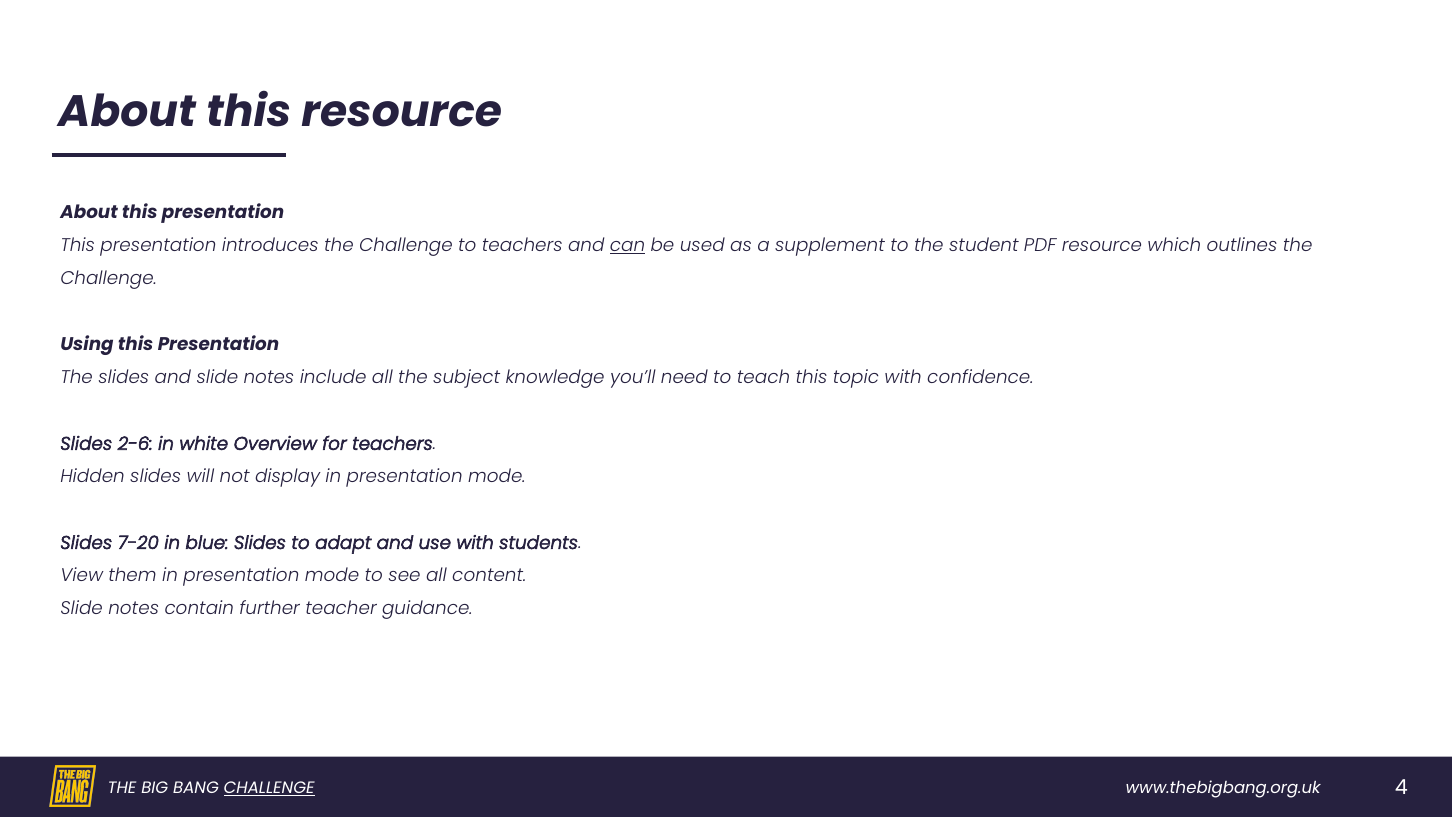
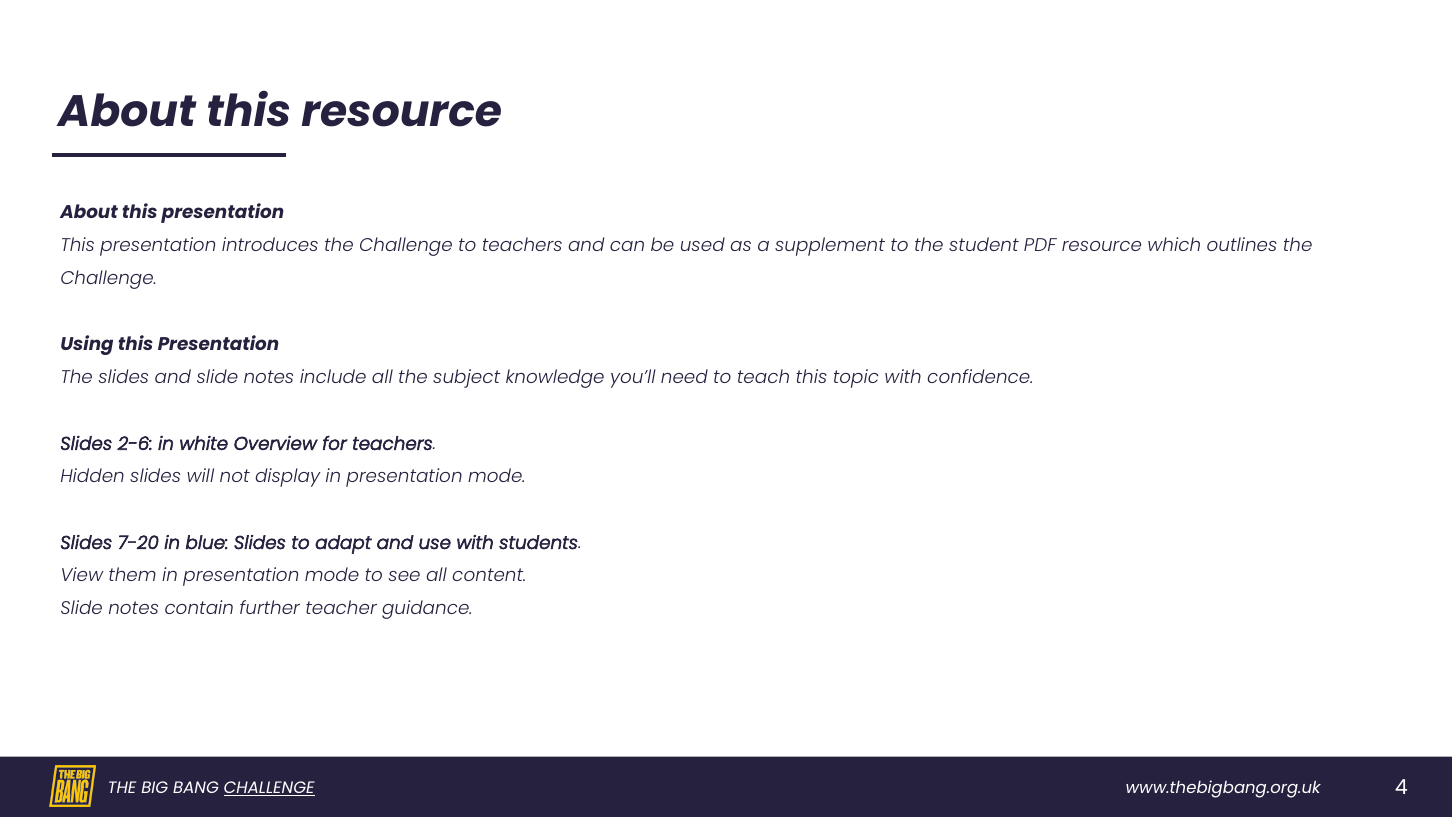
can underline: present -> none (628, 246)
